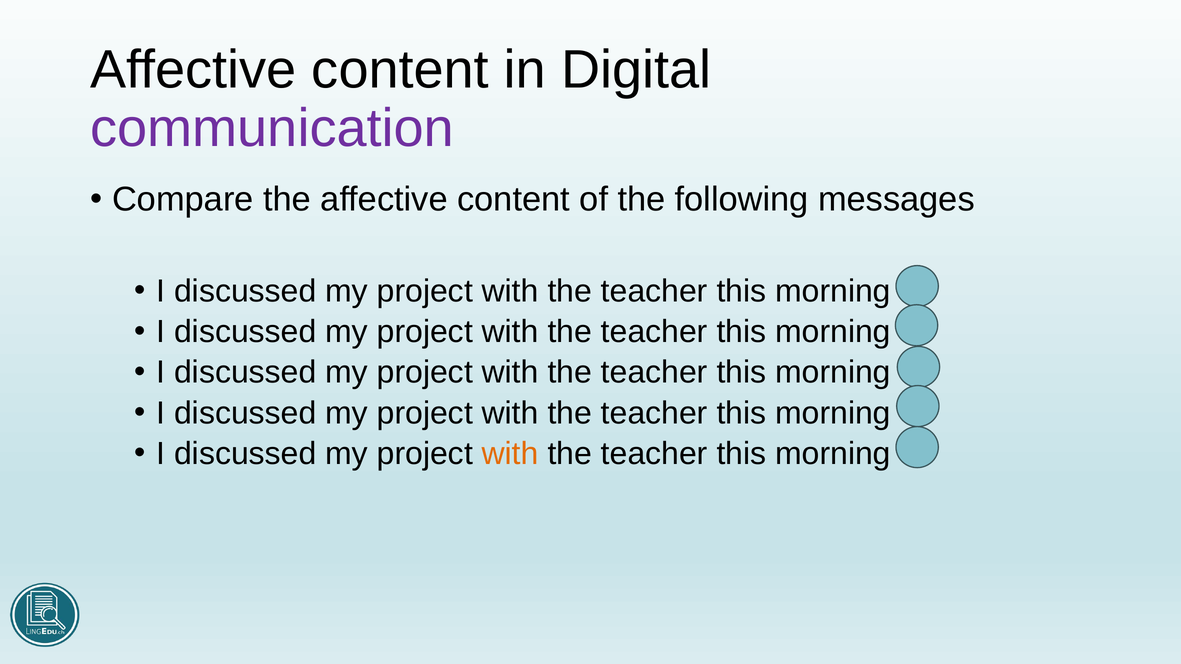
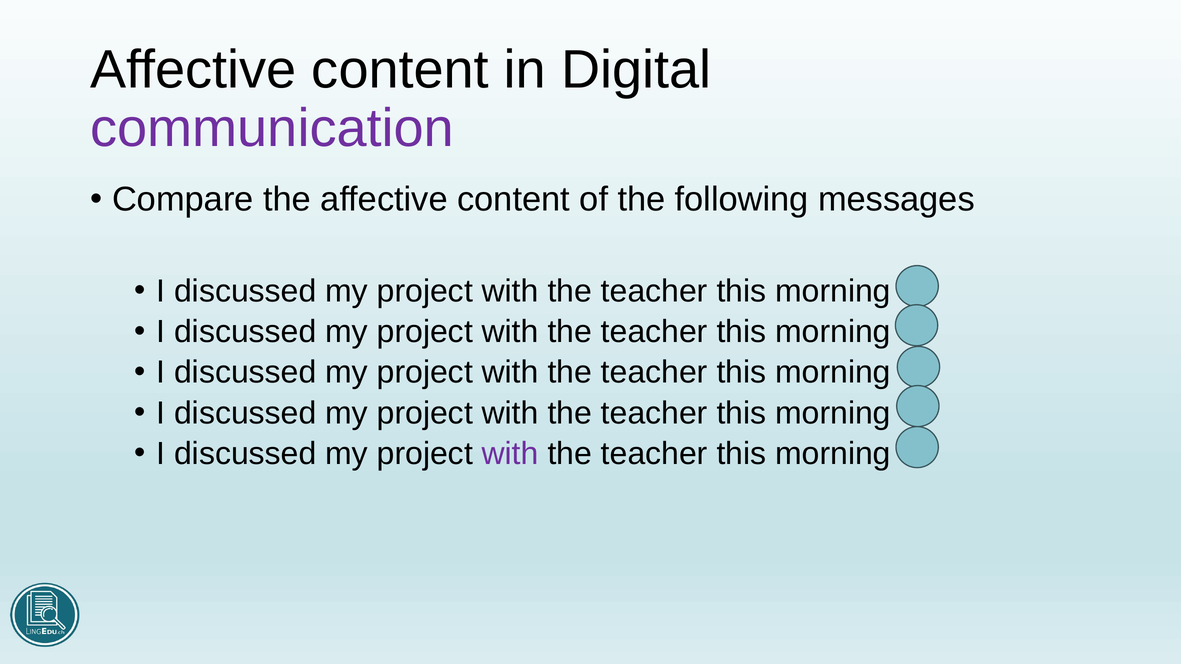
with colour: orange -> purple (510, 454)
